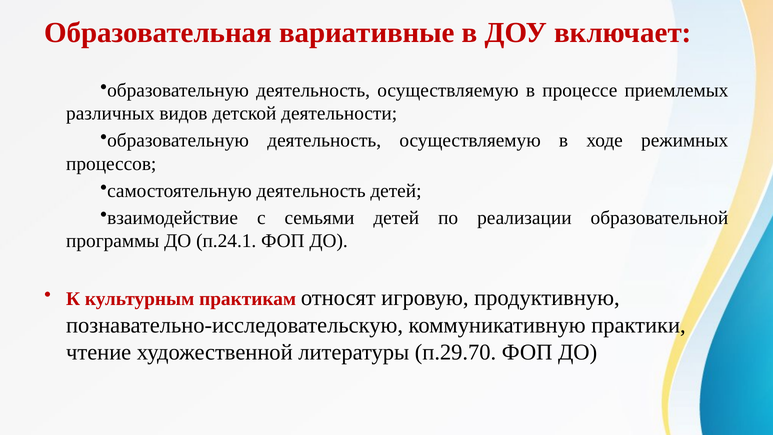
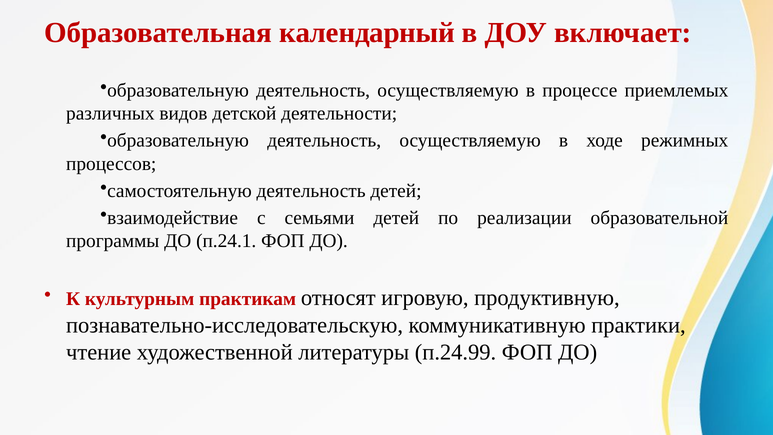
вариативные: вариативные -> календарный (367, 33)
п.29.70: п.29.70 -> п.24.99 (456, 352)
